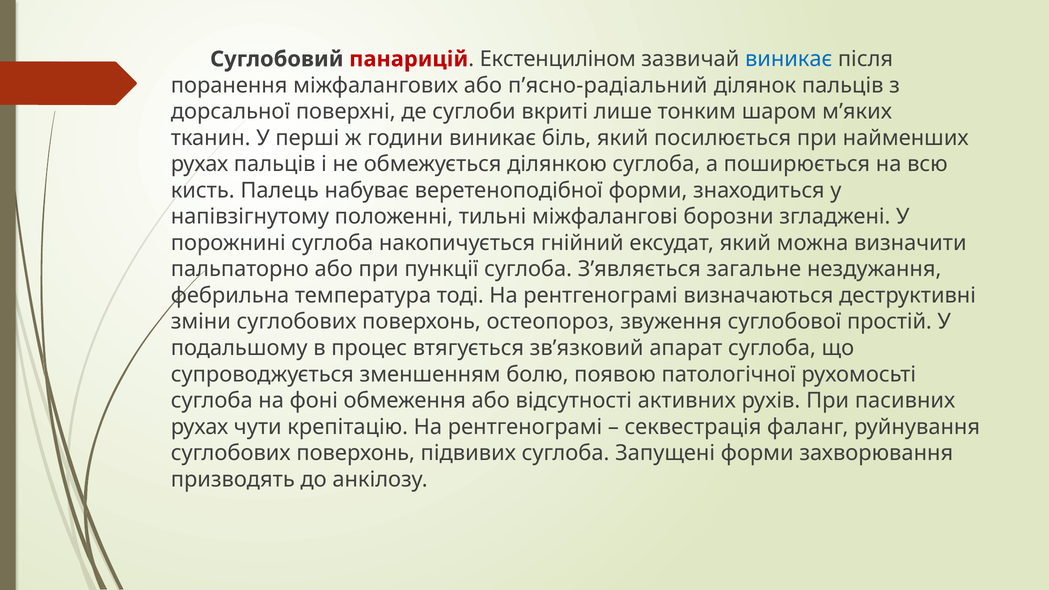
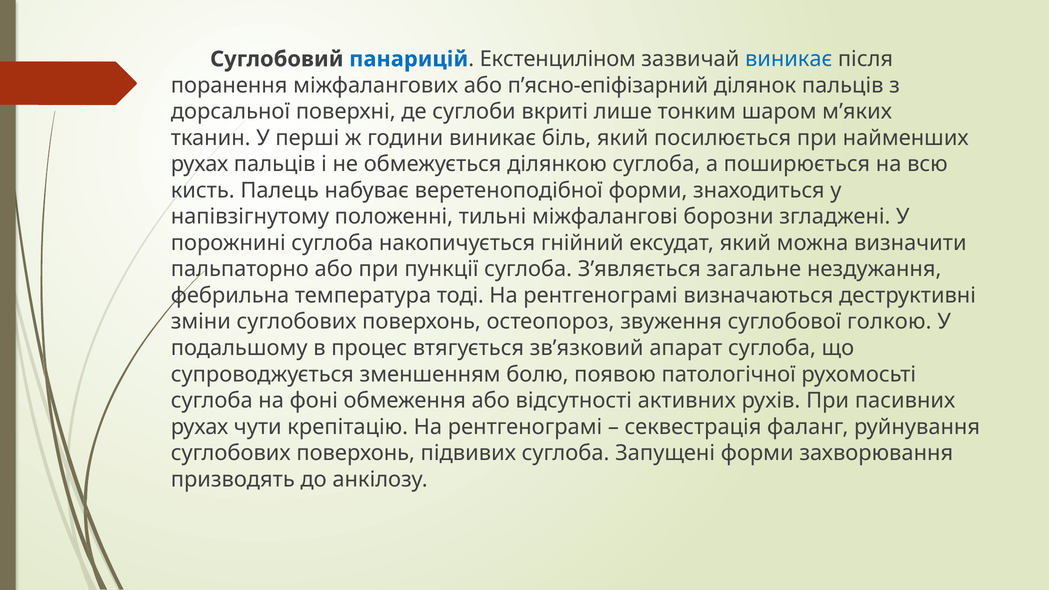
панарицій colour: red -> blue (409, 59)
п’ясно-радіальний: п’ясно-радіальний -> п’ясно-епіфізарний (608, 85)
простій: простій -> голкою (889, 322)
